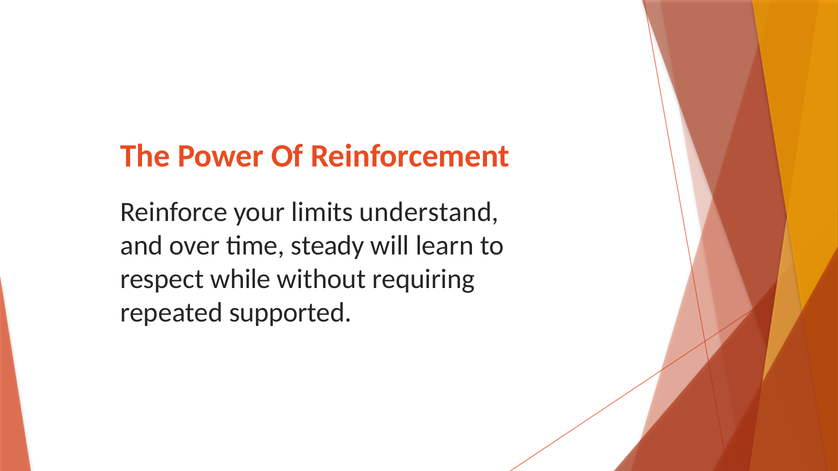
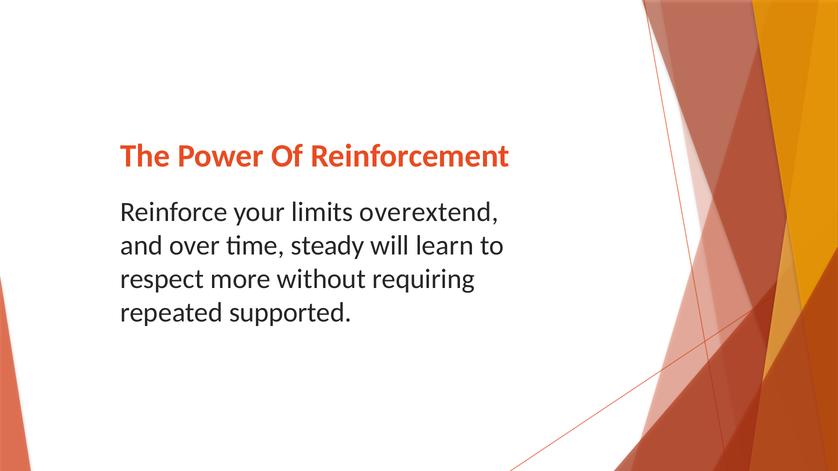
understand: understand -> overextend (429, 212)
while: while -> more (241, 279)
